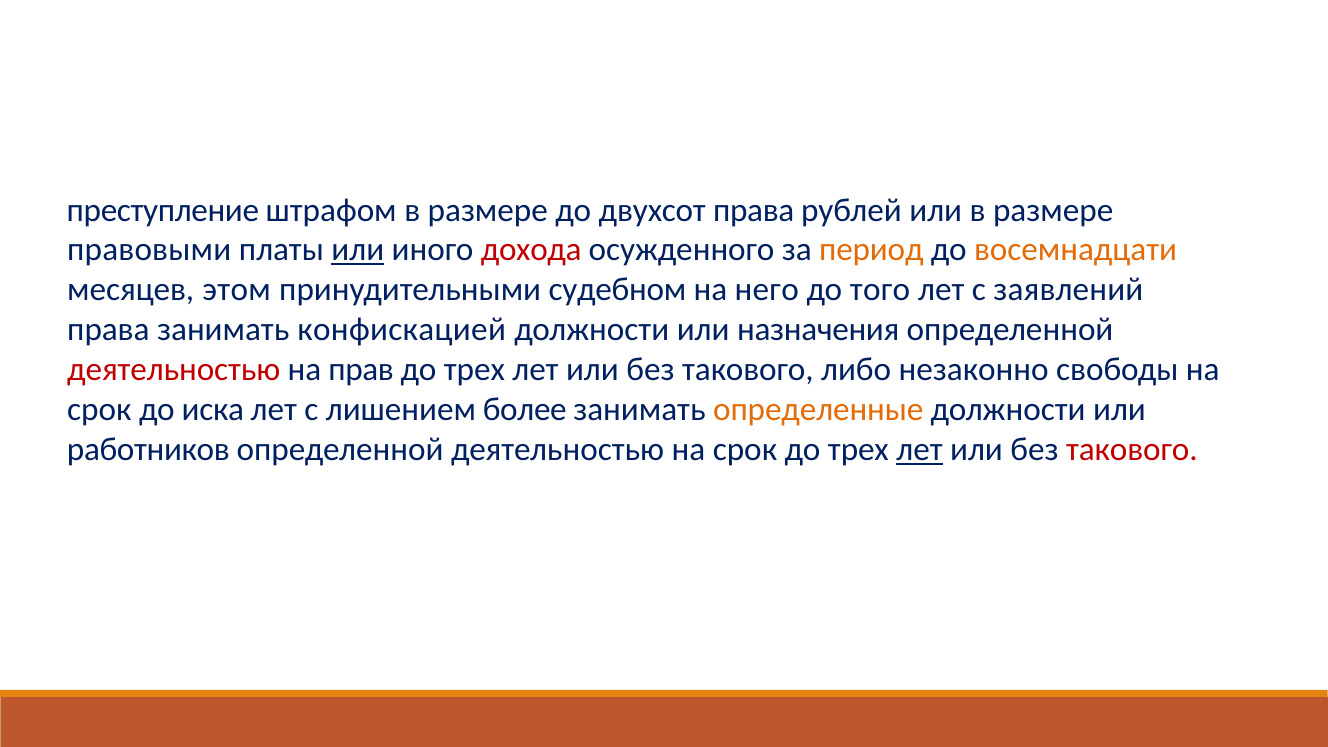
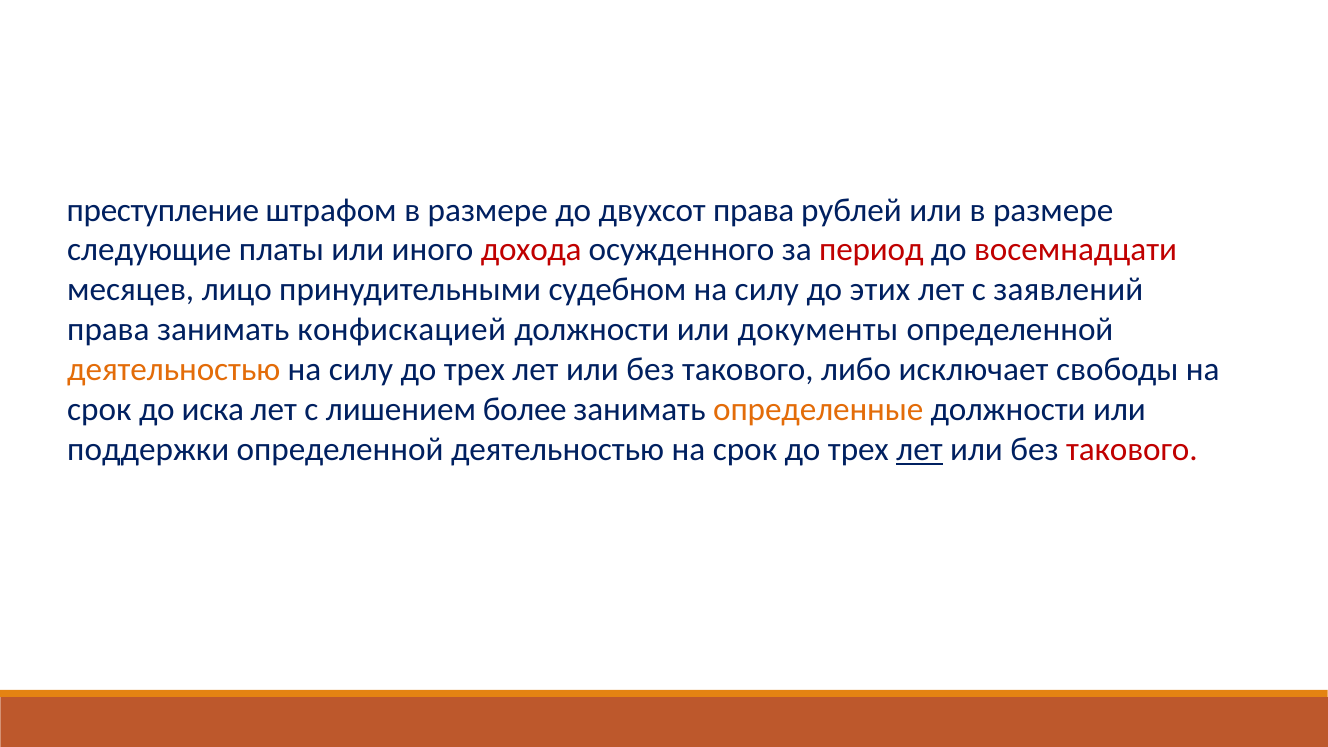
правовыми: правовыми -> следующие (149, 250)
или underline: present -> none (358, 250)
период colour: orange -> red (871, 250)
восемнадцати colour: orange -> red (1076, 250)
этом: этом -> лицо (237, 290)
него: него -> силу (767, 290)
того: того -> этих (880, 290)
назначения: назначения -> документы (818, 330)
деятельностью colour: red -> orange (174, 370)
прав: прав -> силу (361, 370)
незаконно: незаконно -> исключает (974, 370)
работников: работников -> поддержки (148, 449)
